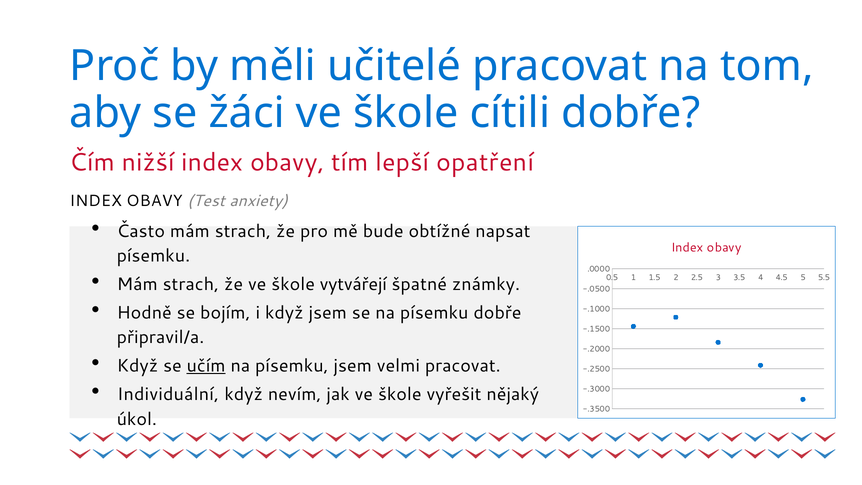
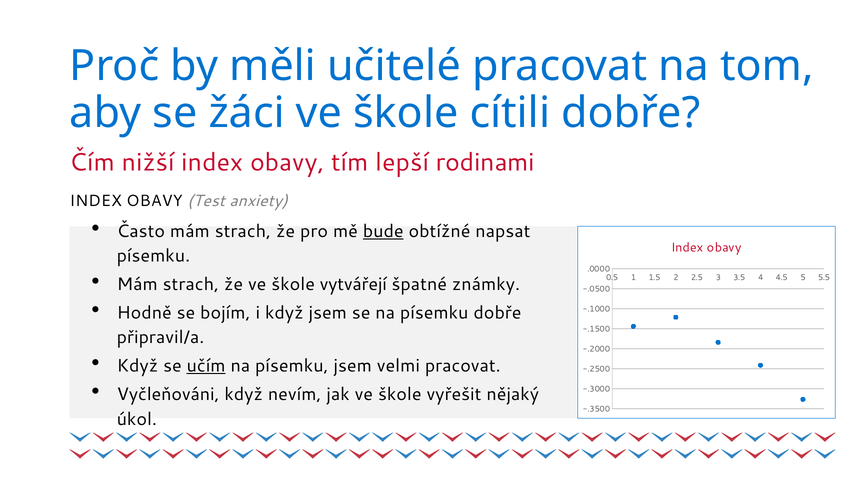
opatření: opatření -> rodinami (485, 163)
bude underline: none -> present (383, 231)
Individuální: Individuální -> Vyčleňováni (168, 394)
